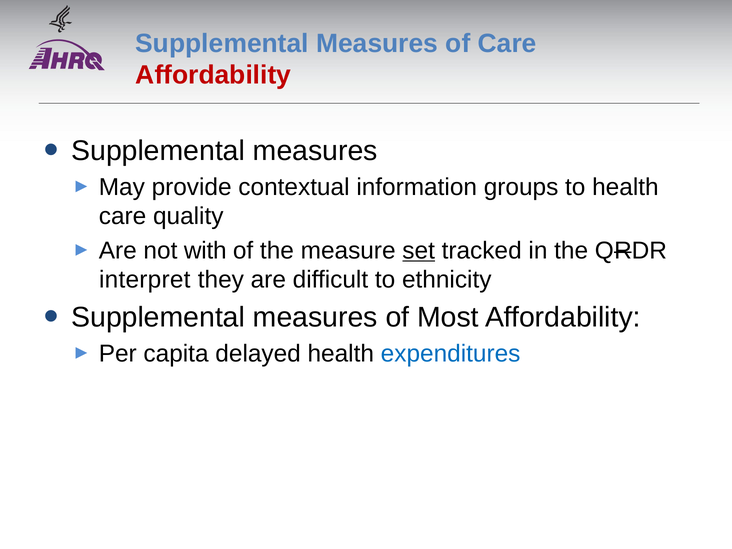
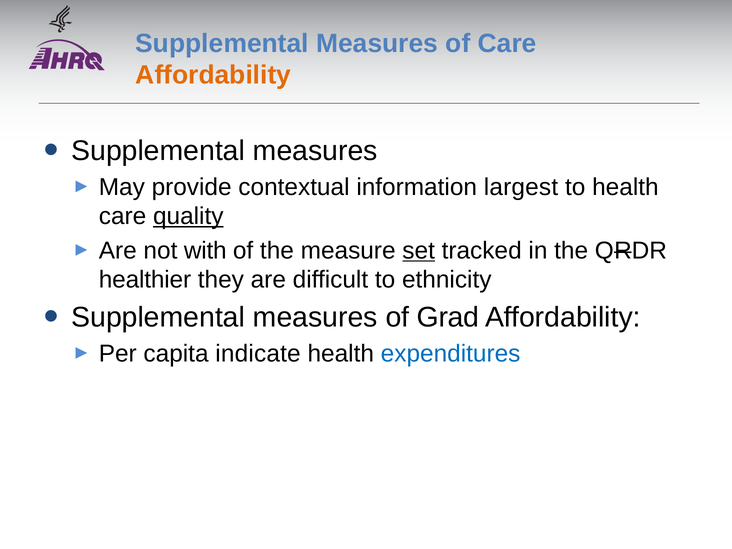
Affordability colour: red -> orange (213, 75)
groups: groups -> largest (521, 187)
quality underline: none -> present (188, 216)
interpret: interpret -> healthier (145, 280)
Most: Most -> Grad (448, 317)
delayed: delayed -> indicate (258, 354)
